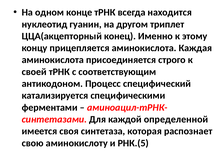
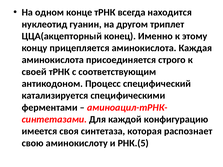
определенной: определенной -> конфигурацию (176, 120)
